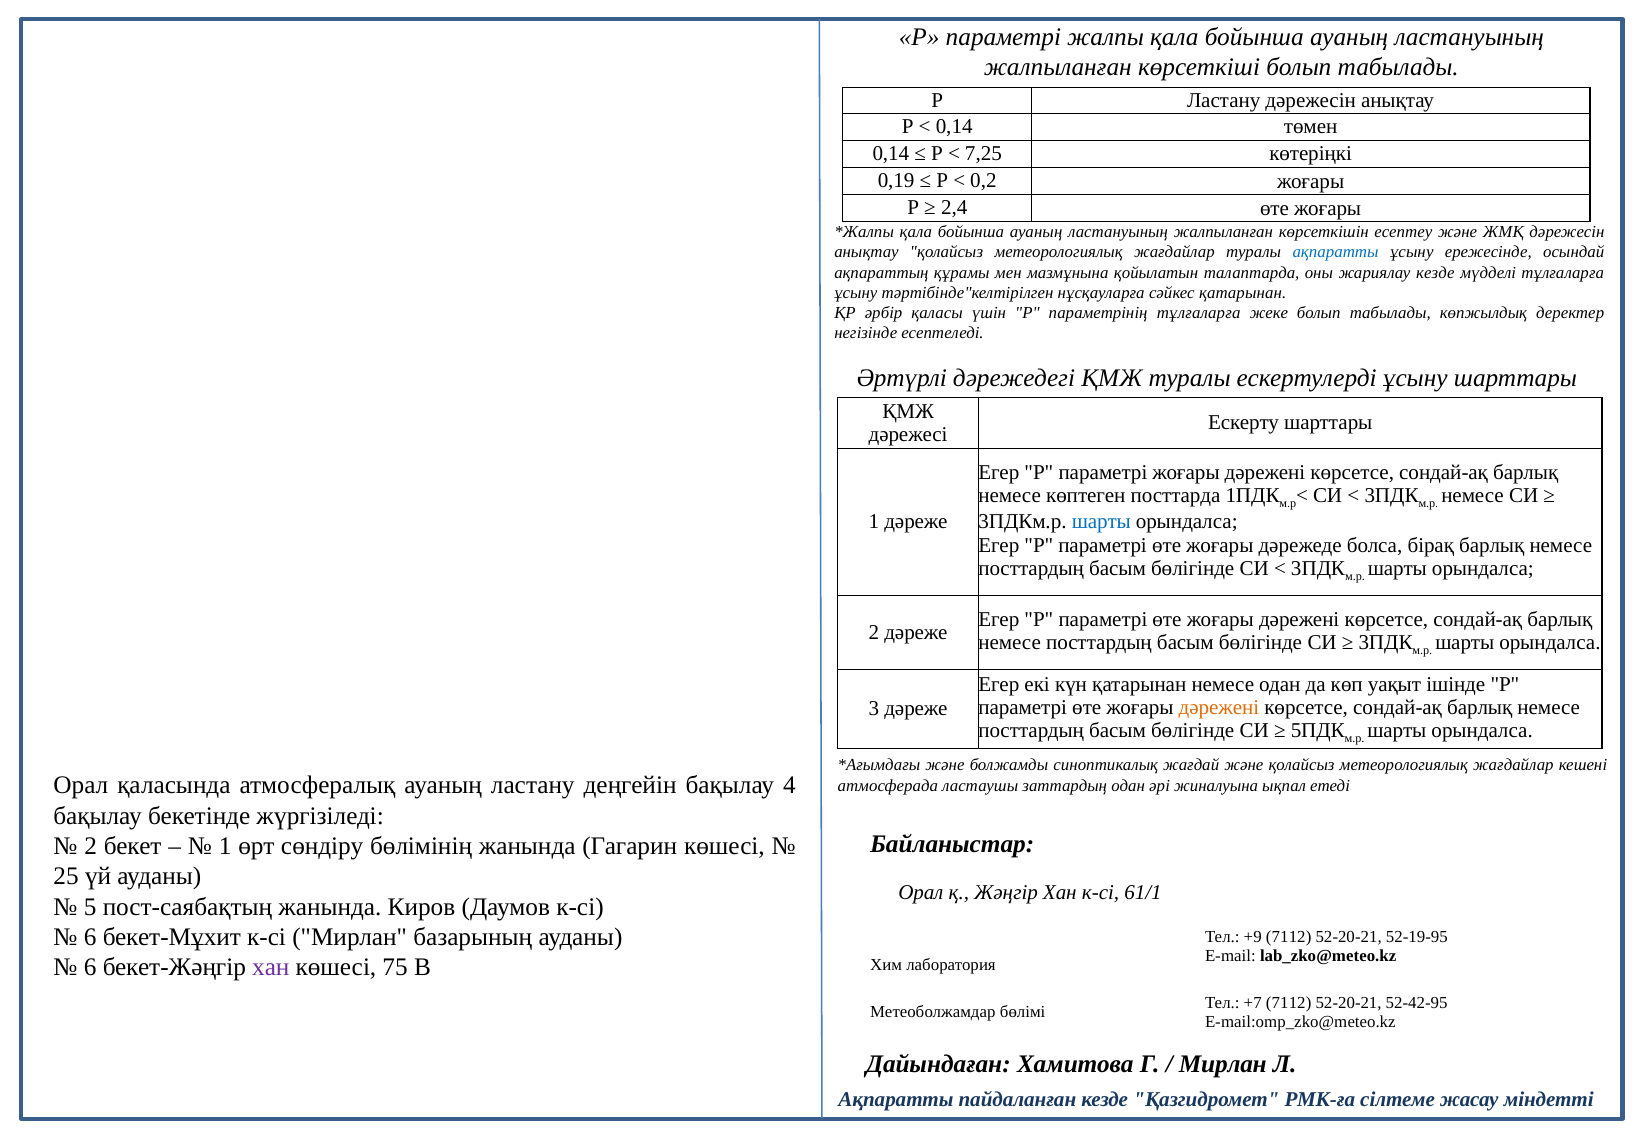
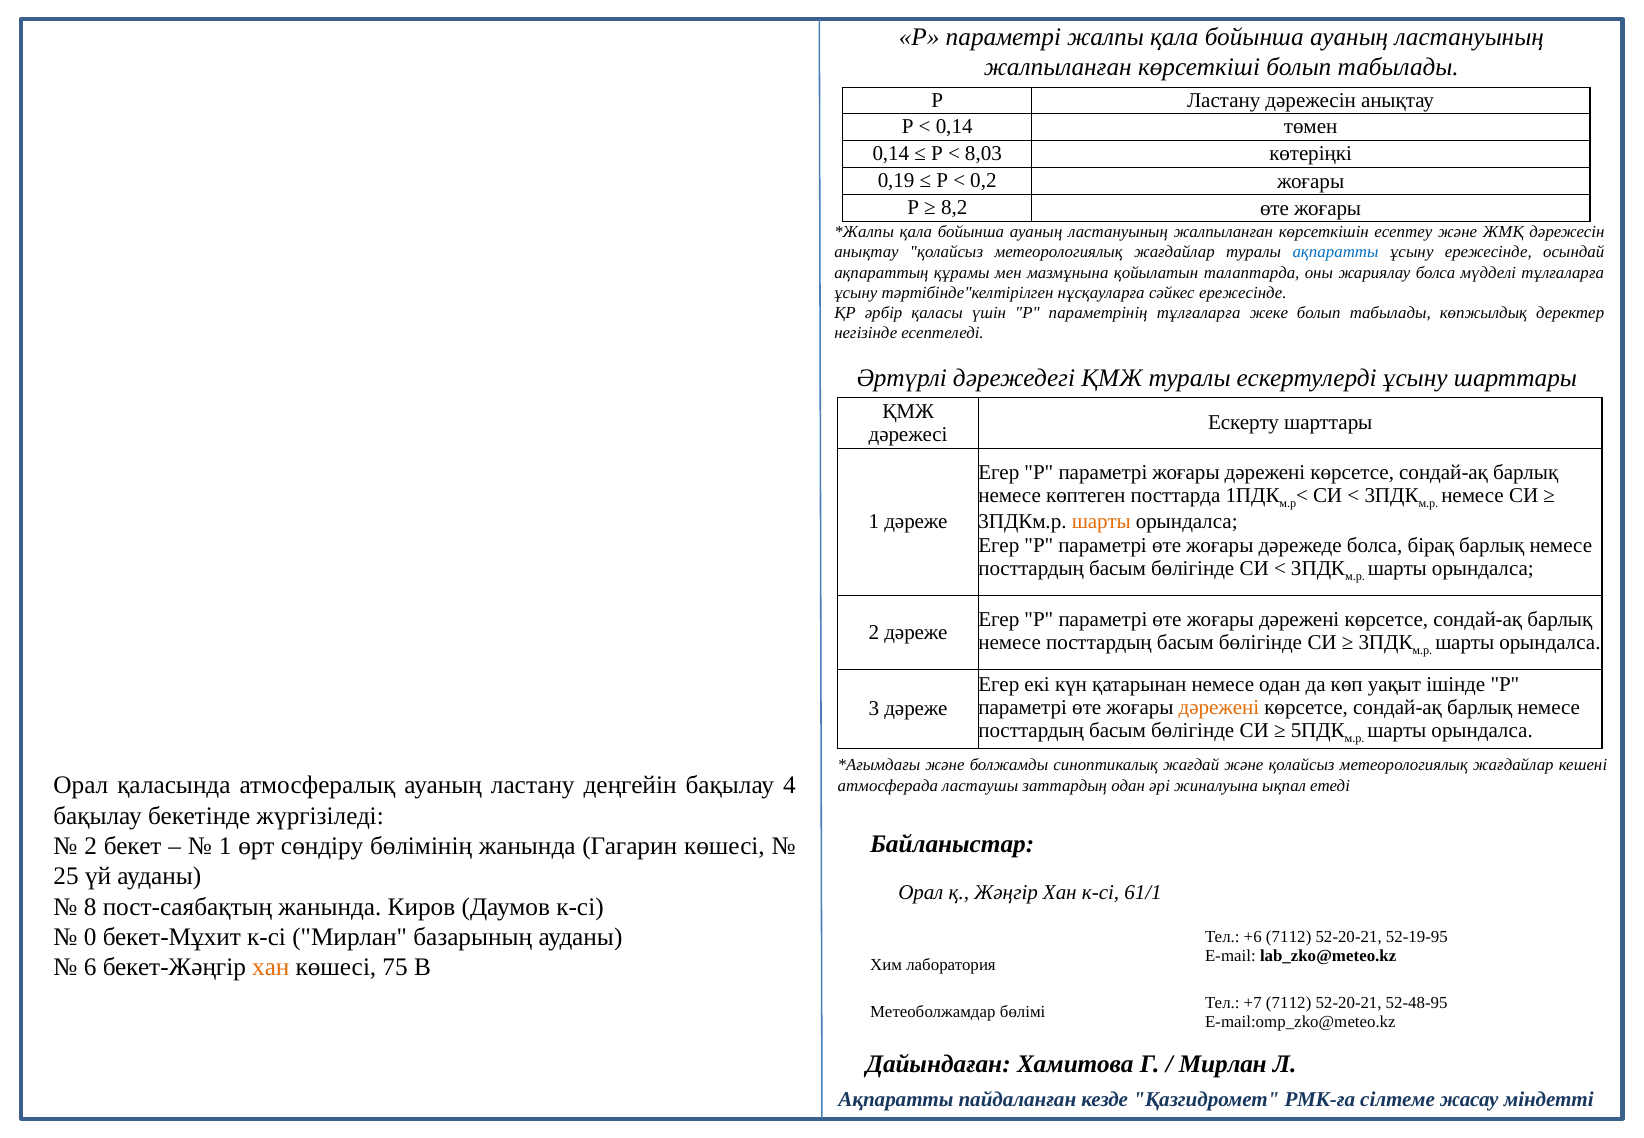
7,25: 7,25 -> 8,03 (983, 154)
2,4: 2,4 -> 8,2 (954, 208)
жариялау кезде: кезде -> болса (1435, 272)
сәйкес қатарынан: қатарынан -> ережесінде (1243, 293)
шарты colour: blue -> orange (1101, 522)
5: 5 -> 8 (90, 907)
6: 6 -> 0 (90, 937)
+9: +9 -> +6 (1253, 937)
хан colour: purple -> orange (271, 968)
52-42-95: 52-42-95 -> 52-48-95 (1417, 1003)
